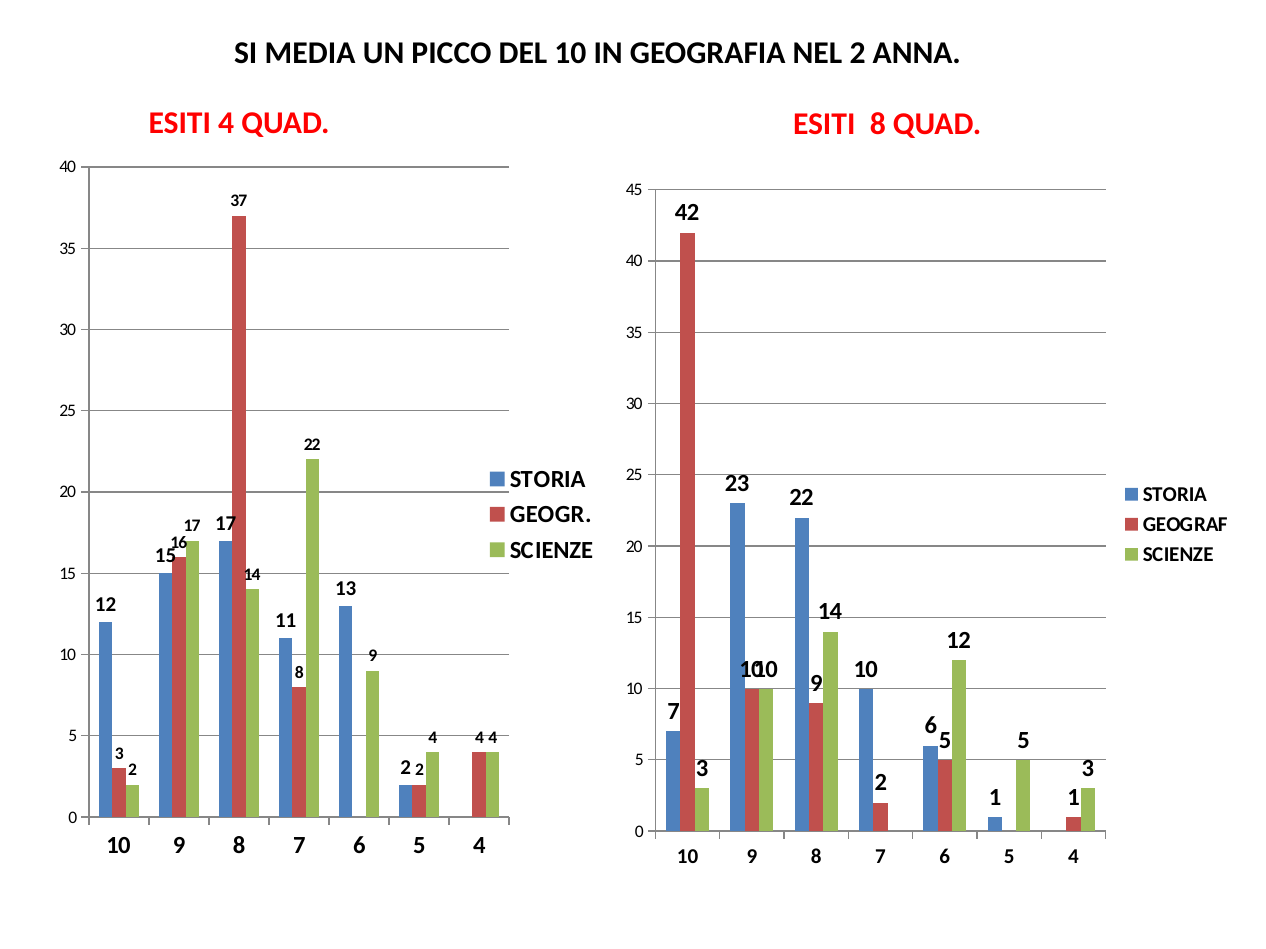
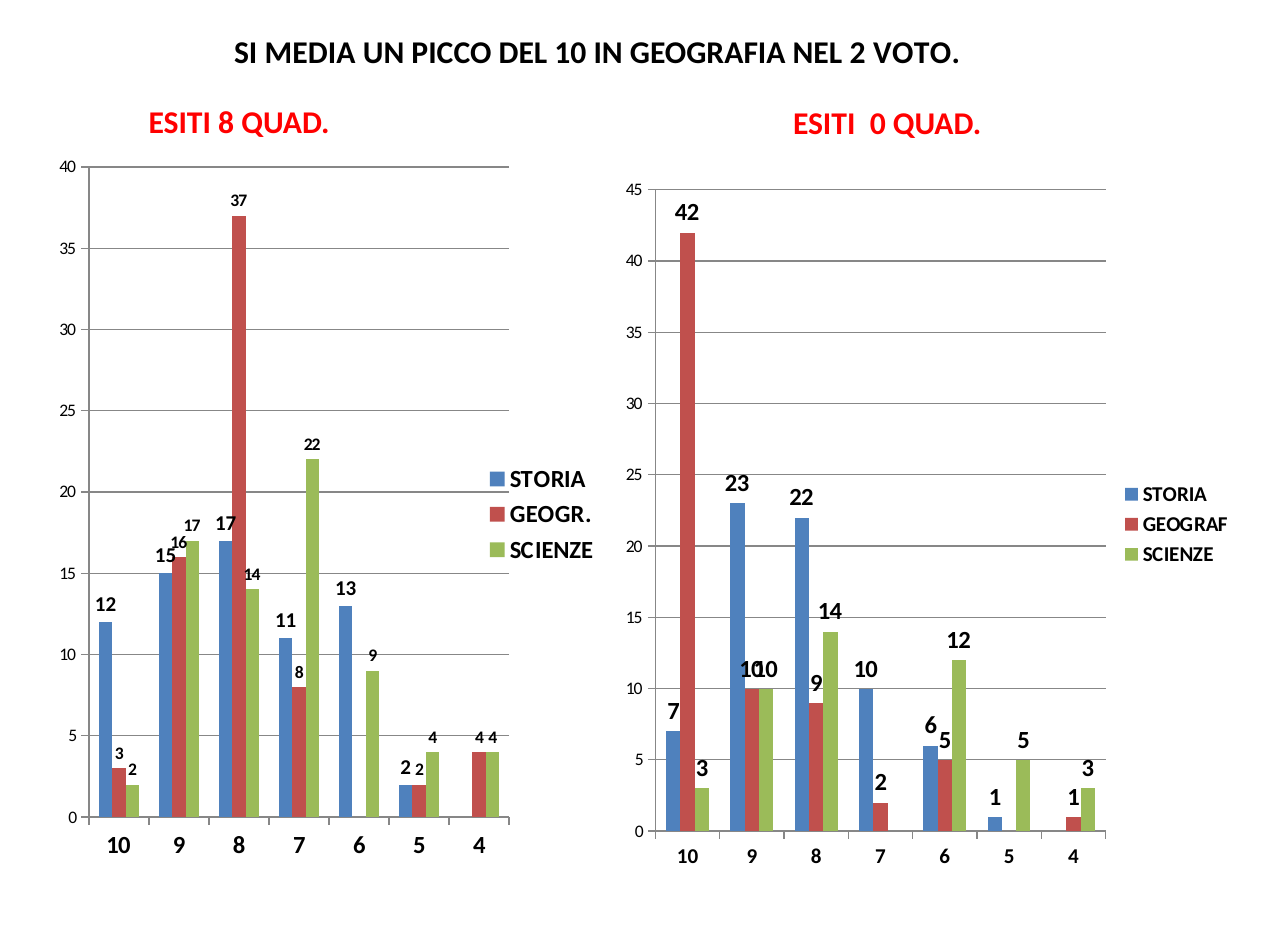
ANNA: ANNA -> VOTO (917, 54)
ESITI 4: 4 -> 8 (226, 123)
ESITI 8: 8 -> 0 (878, 125)
